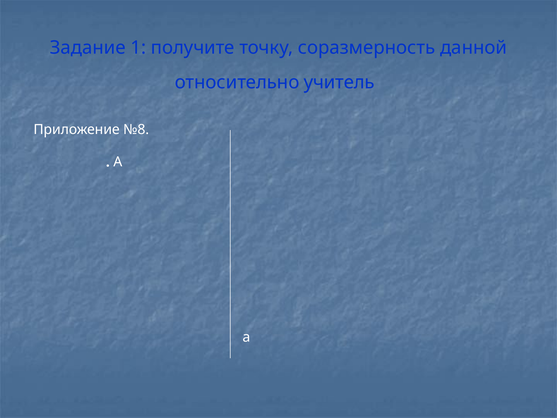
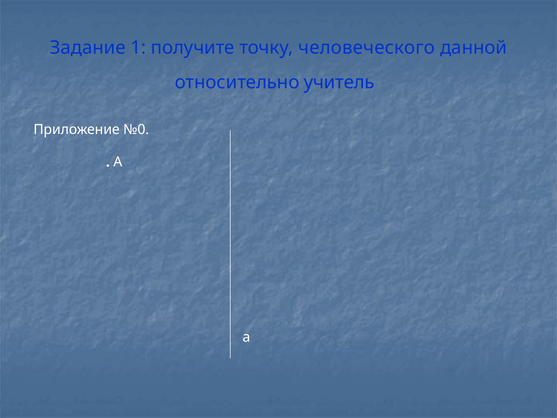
соразмерность: соразмерность -> человеческого (367, 48)
№8: №8 -> №0 (136, 130)
